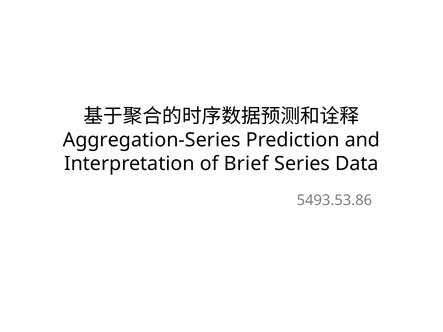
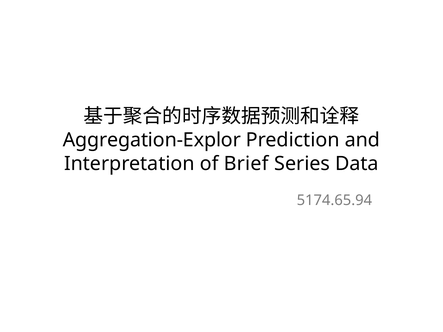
Aggregation-Series: Aggregation-Series -> Aggregation-Explor (152, 140)
5493.53.86: 5493.53.86 -> 5174.65.94 (334, 200)
